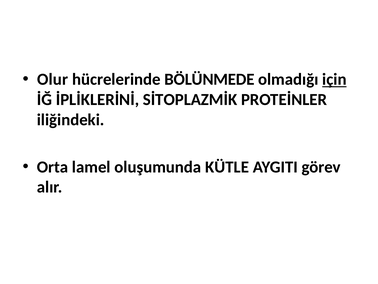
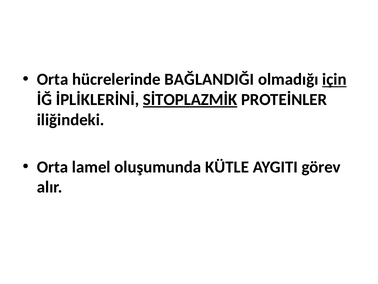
Olur: Olur -> Orta (53, 79)
BÖLÜNMEDE: BÖLÜNMEDE -> BAĞLANDIĞI (209, 79)
SİTOPLAZMİK underline: none -> present (190, 99)
